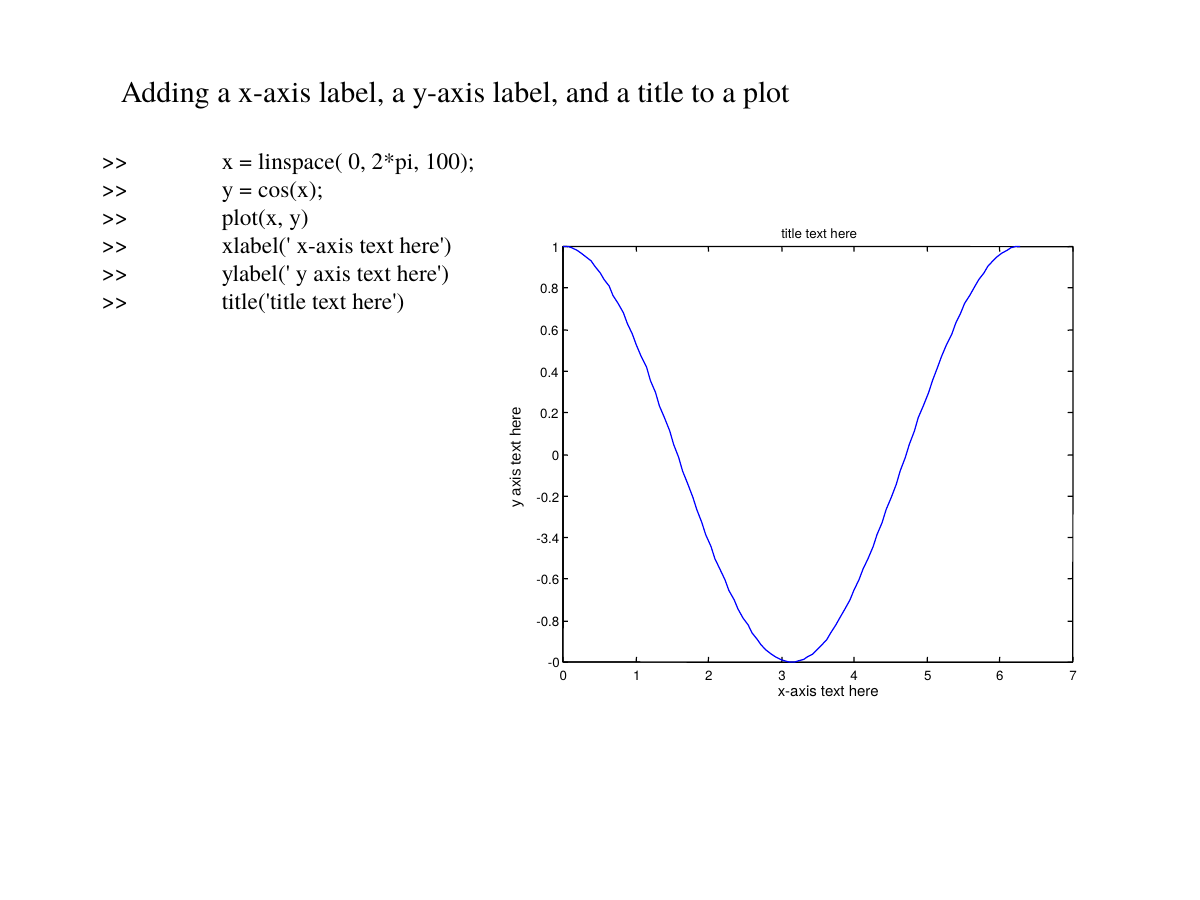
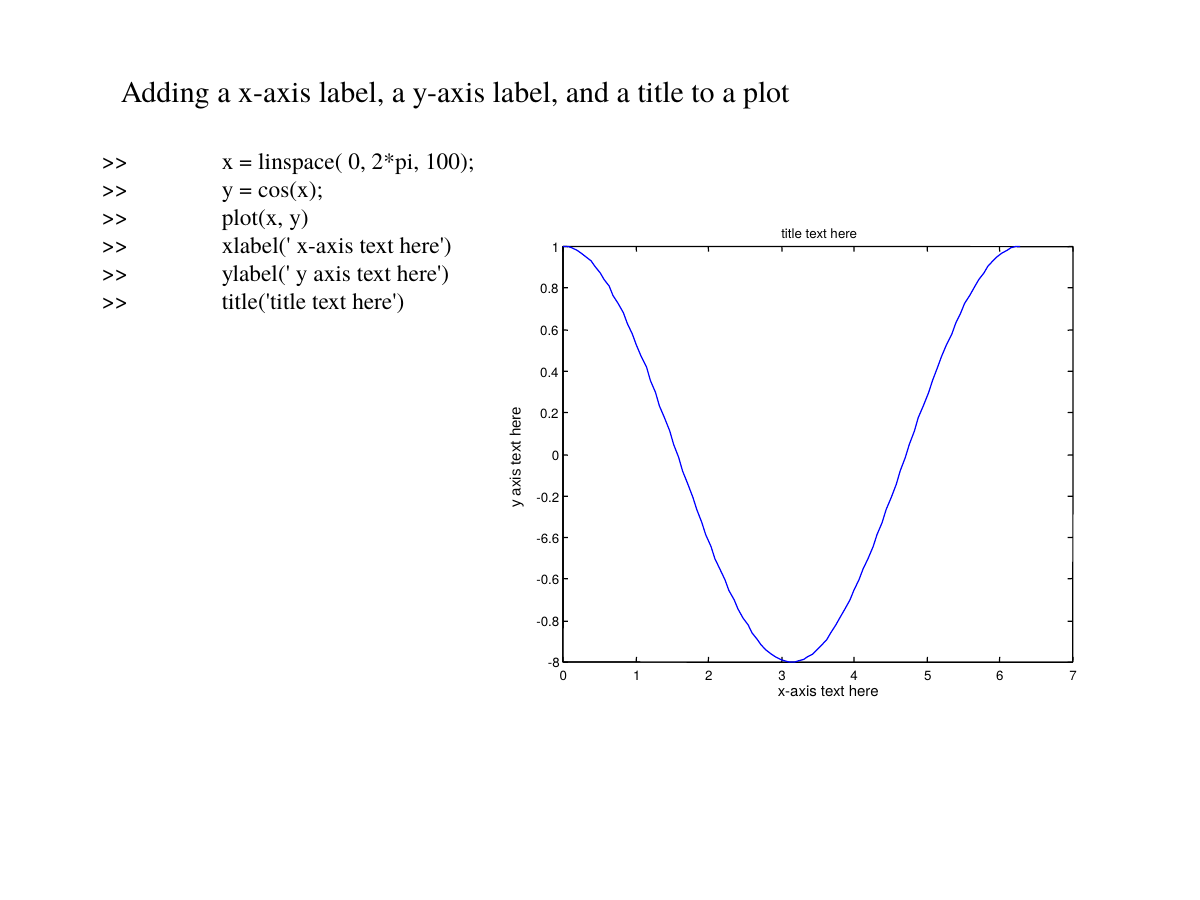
-3.4: -3.4 -> -6.6 (548, 539)
-0: -0 -> -8 (554, 664)
